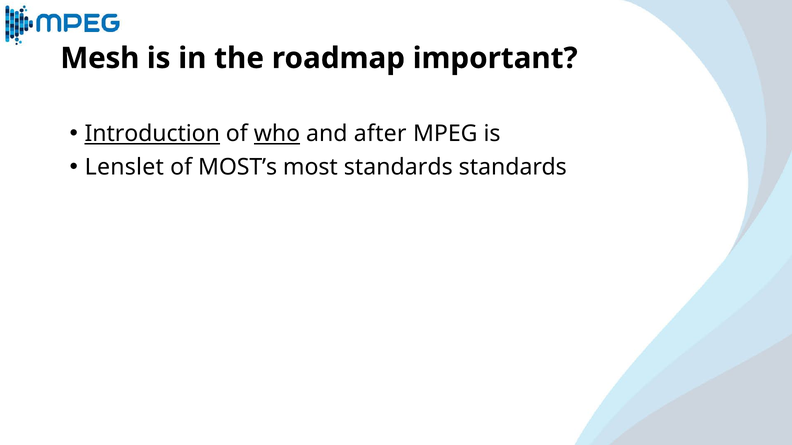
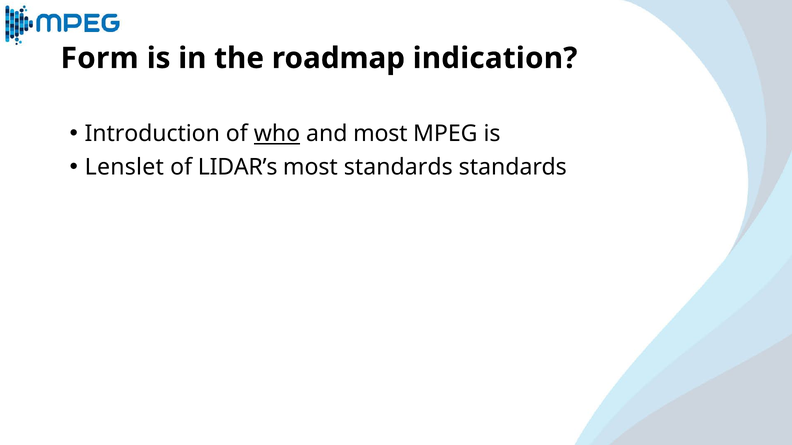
Mesh: Mesh -> Form (100, 58)
important: important -> indication (495, 58)
Introduction underline: present -> none (152, 134)
and after: after -> most (380, 134)
MOST’s: MOST’s -> LIDAR’s (238, 167)
